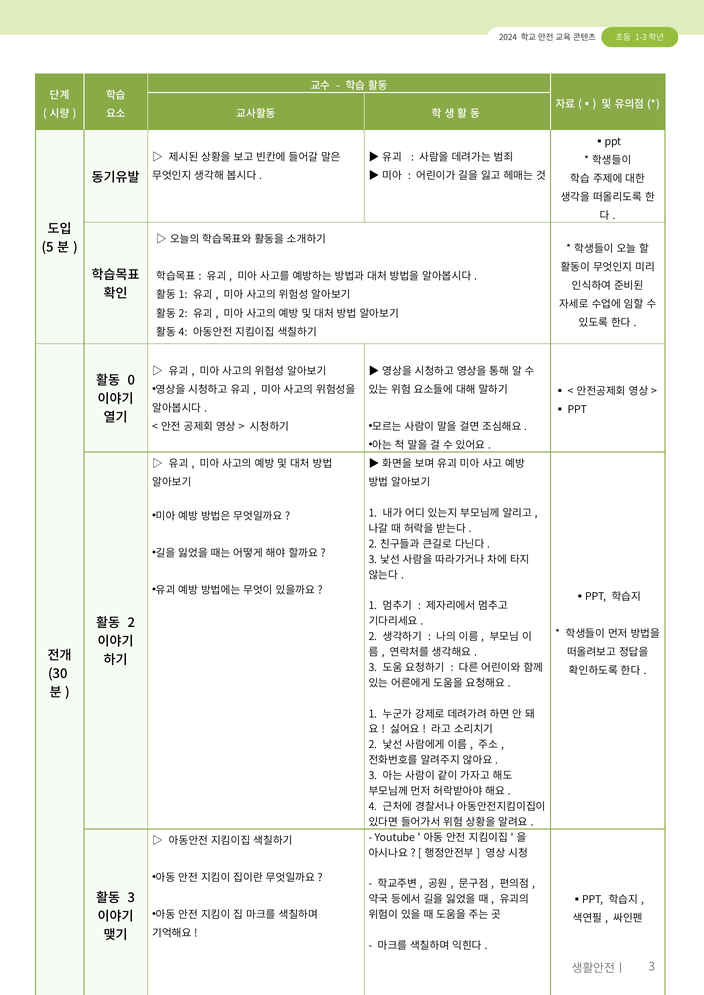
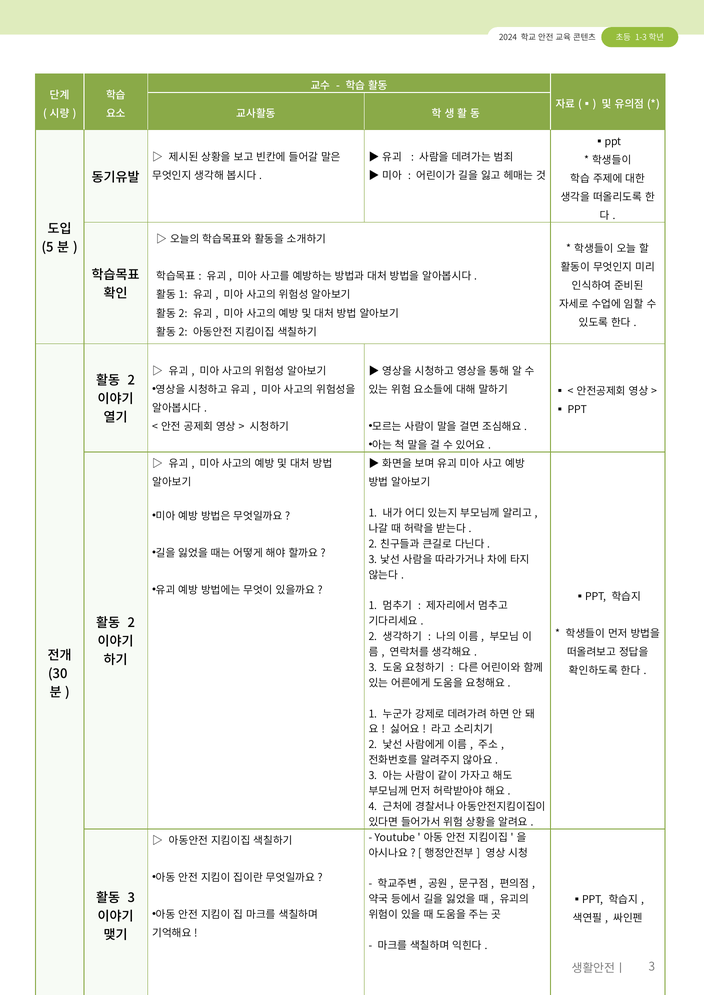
4: 4 -> 2 (183, 332)
0: 0 -> 2 (132, 381)
